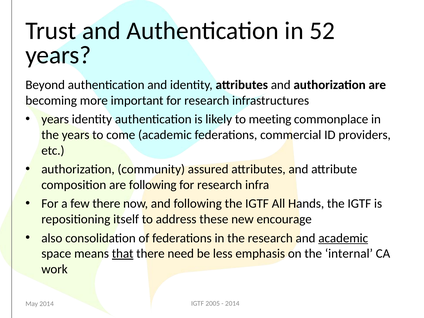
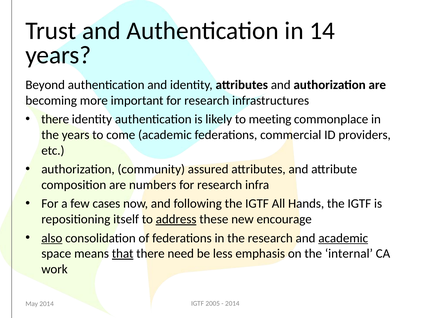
52: 52 -> 14 (322, 31)
years: years -> there (55, 119)
are following: following -> numbers (153, 185)
few there: there -> cases (106, 204)
address underline: none -> present (176, 219)
also underline: none -> present (52, 238)
